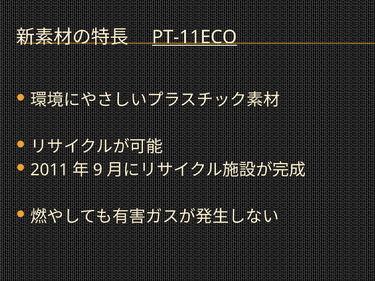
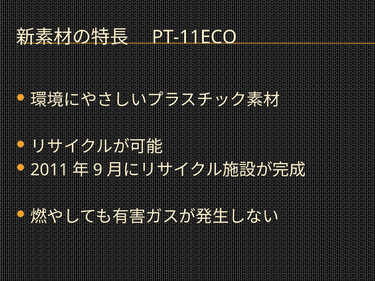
PT-11ECO underline: present -> none (194, 37)
